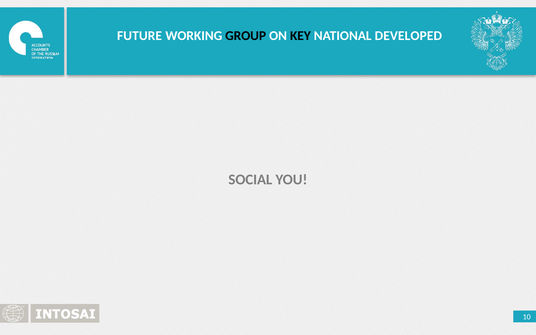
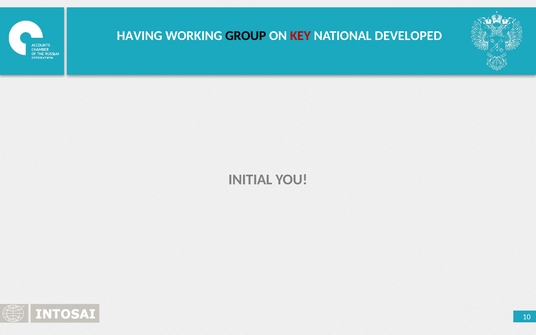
FUTURE: FUTURE -> HAVING (140, 36)
KEY colour: black -> red (300, 36)
SOCIAL: SOCIAL -> INITIAL (250, 180)
